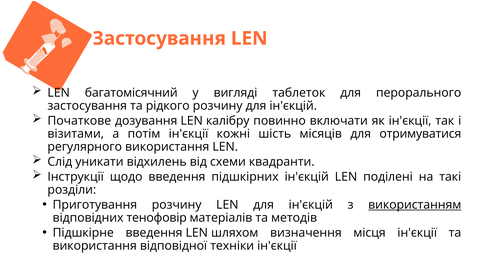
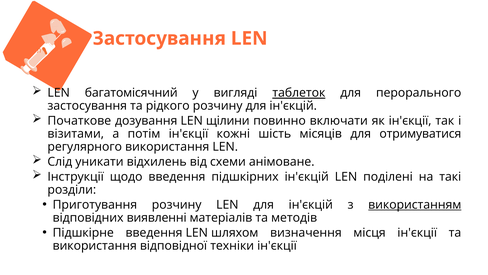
таблеток underline: none -> present (299, 93)
калібру: калібру -> щілини (228, 121)
квадранти: квадранти -> анімоване (282, 162)
тенофовір: тенофовір -> виявленні (157, 217)
